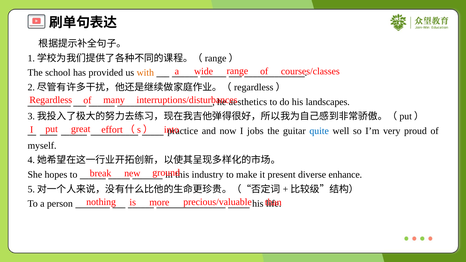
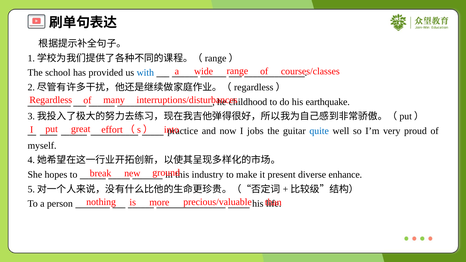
with colour: orange -> blue (145, 73)
aesthetics: aesthetics -> childhood (248, 102)
landscapes: landscapes -> earthquake (328, 102)
